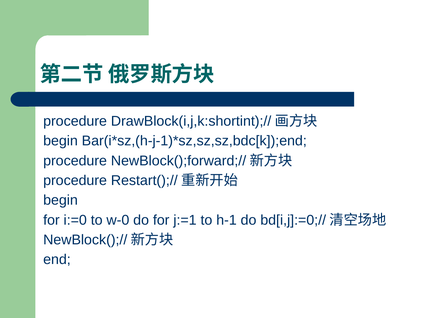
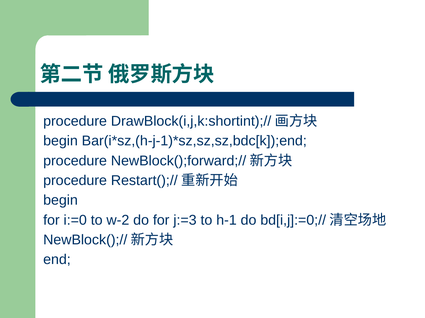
w-0: w-0 -> w-2 (118, 221)
j:=1: j:=1 -> j:=3 (185, 221)
